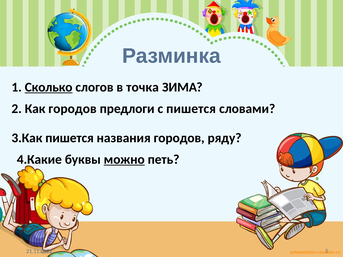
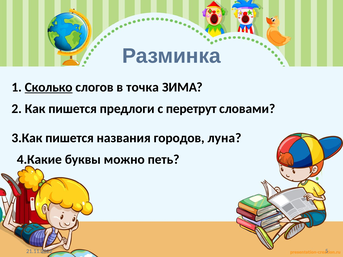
Как городов: городов -> пишется (73, 109)
с пишется: пишется -> перетрут (191, 109)
ряду: ряду -> луна (224, 138)
можно underline: present -> none (124, 160)
